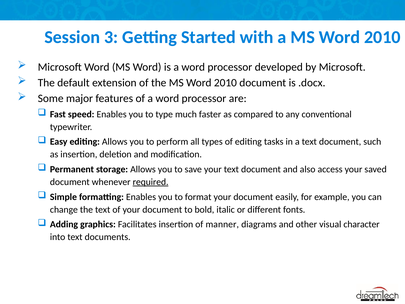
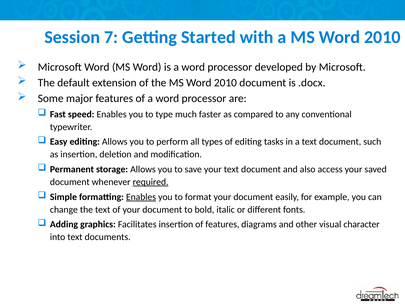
3: 3 -> 7 (111, 37)
Enables underline: none -> present (141, 197)
of manner: manner -> features (222, 224)
